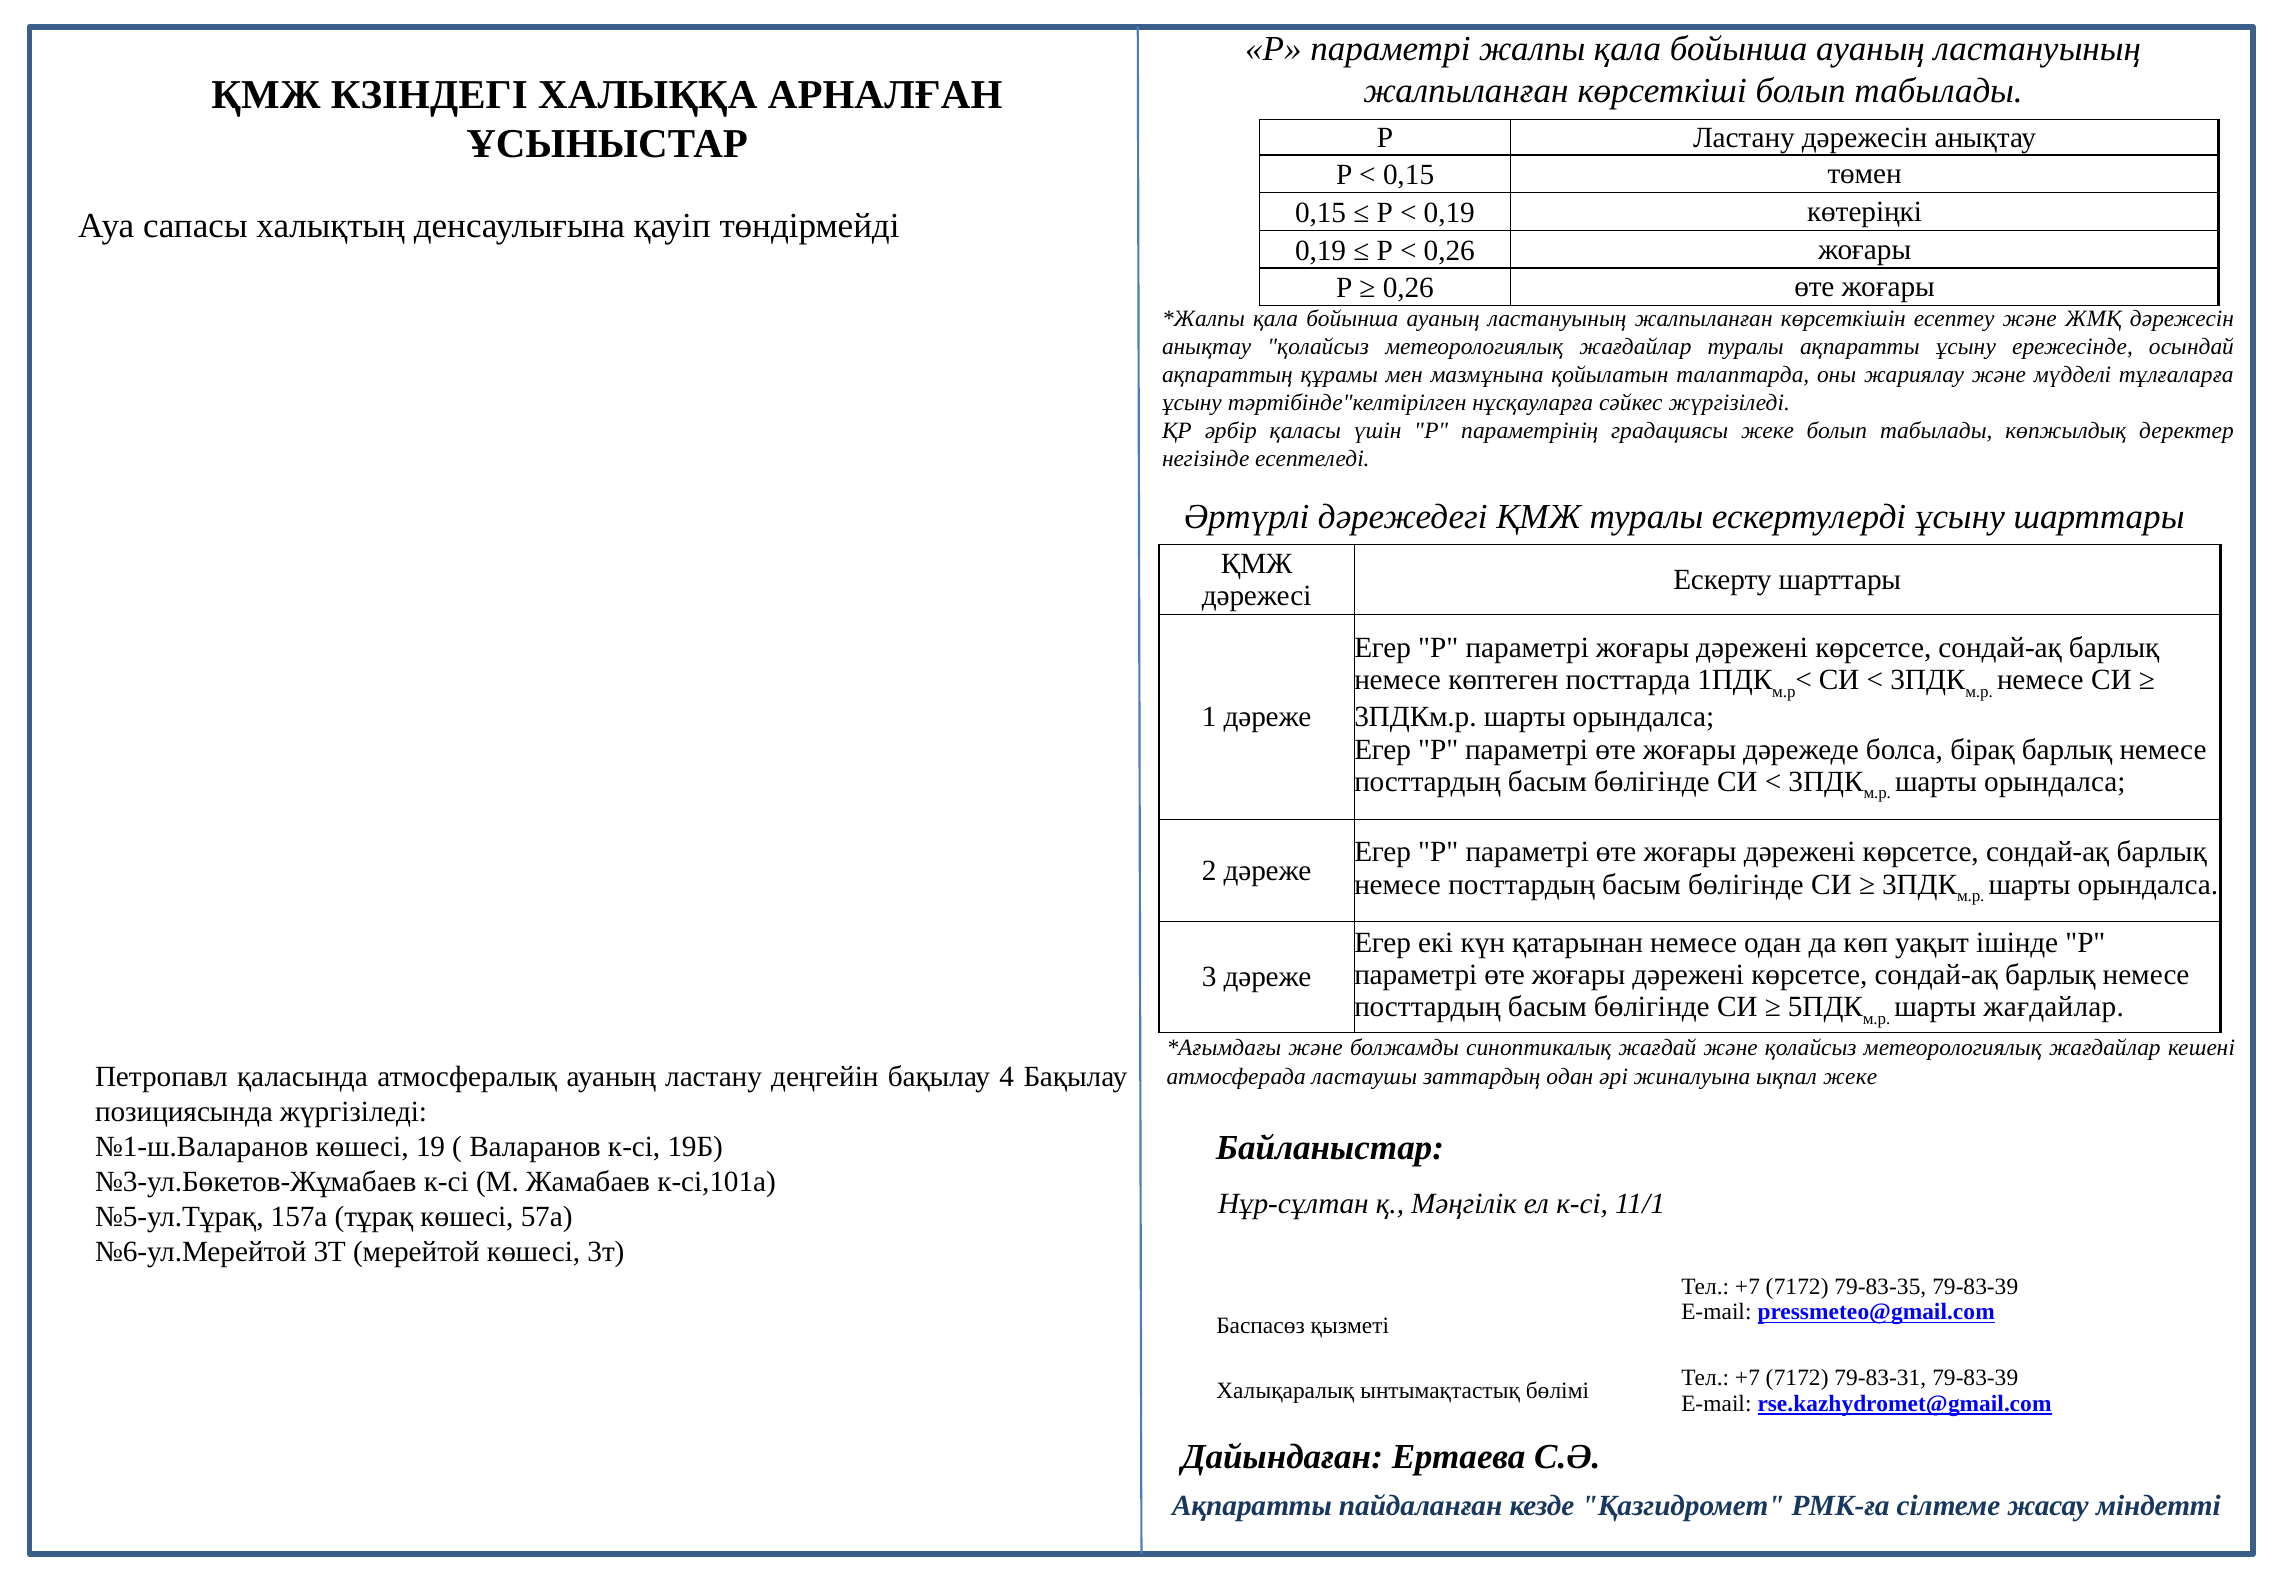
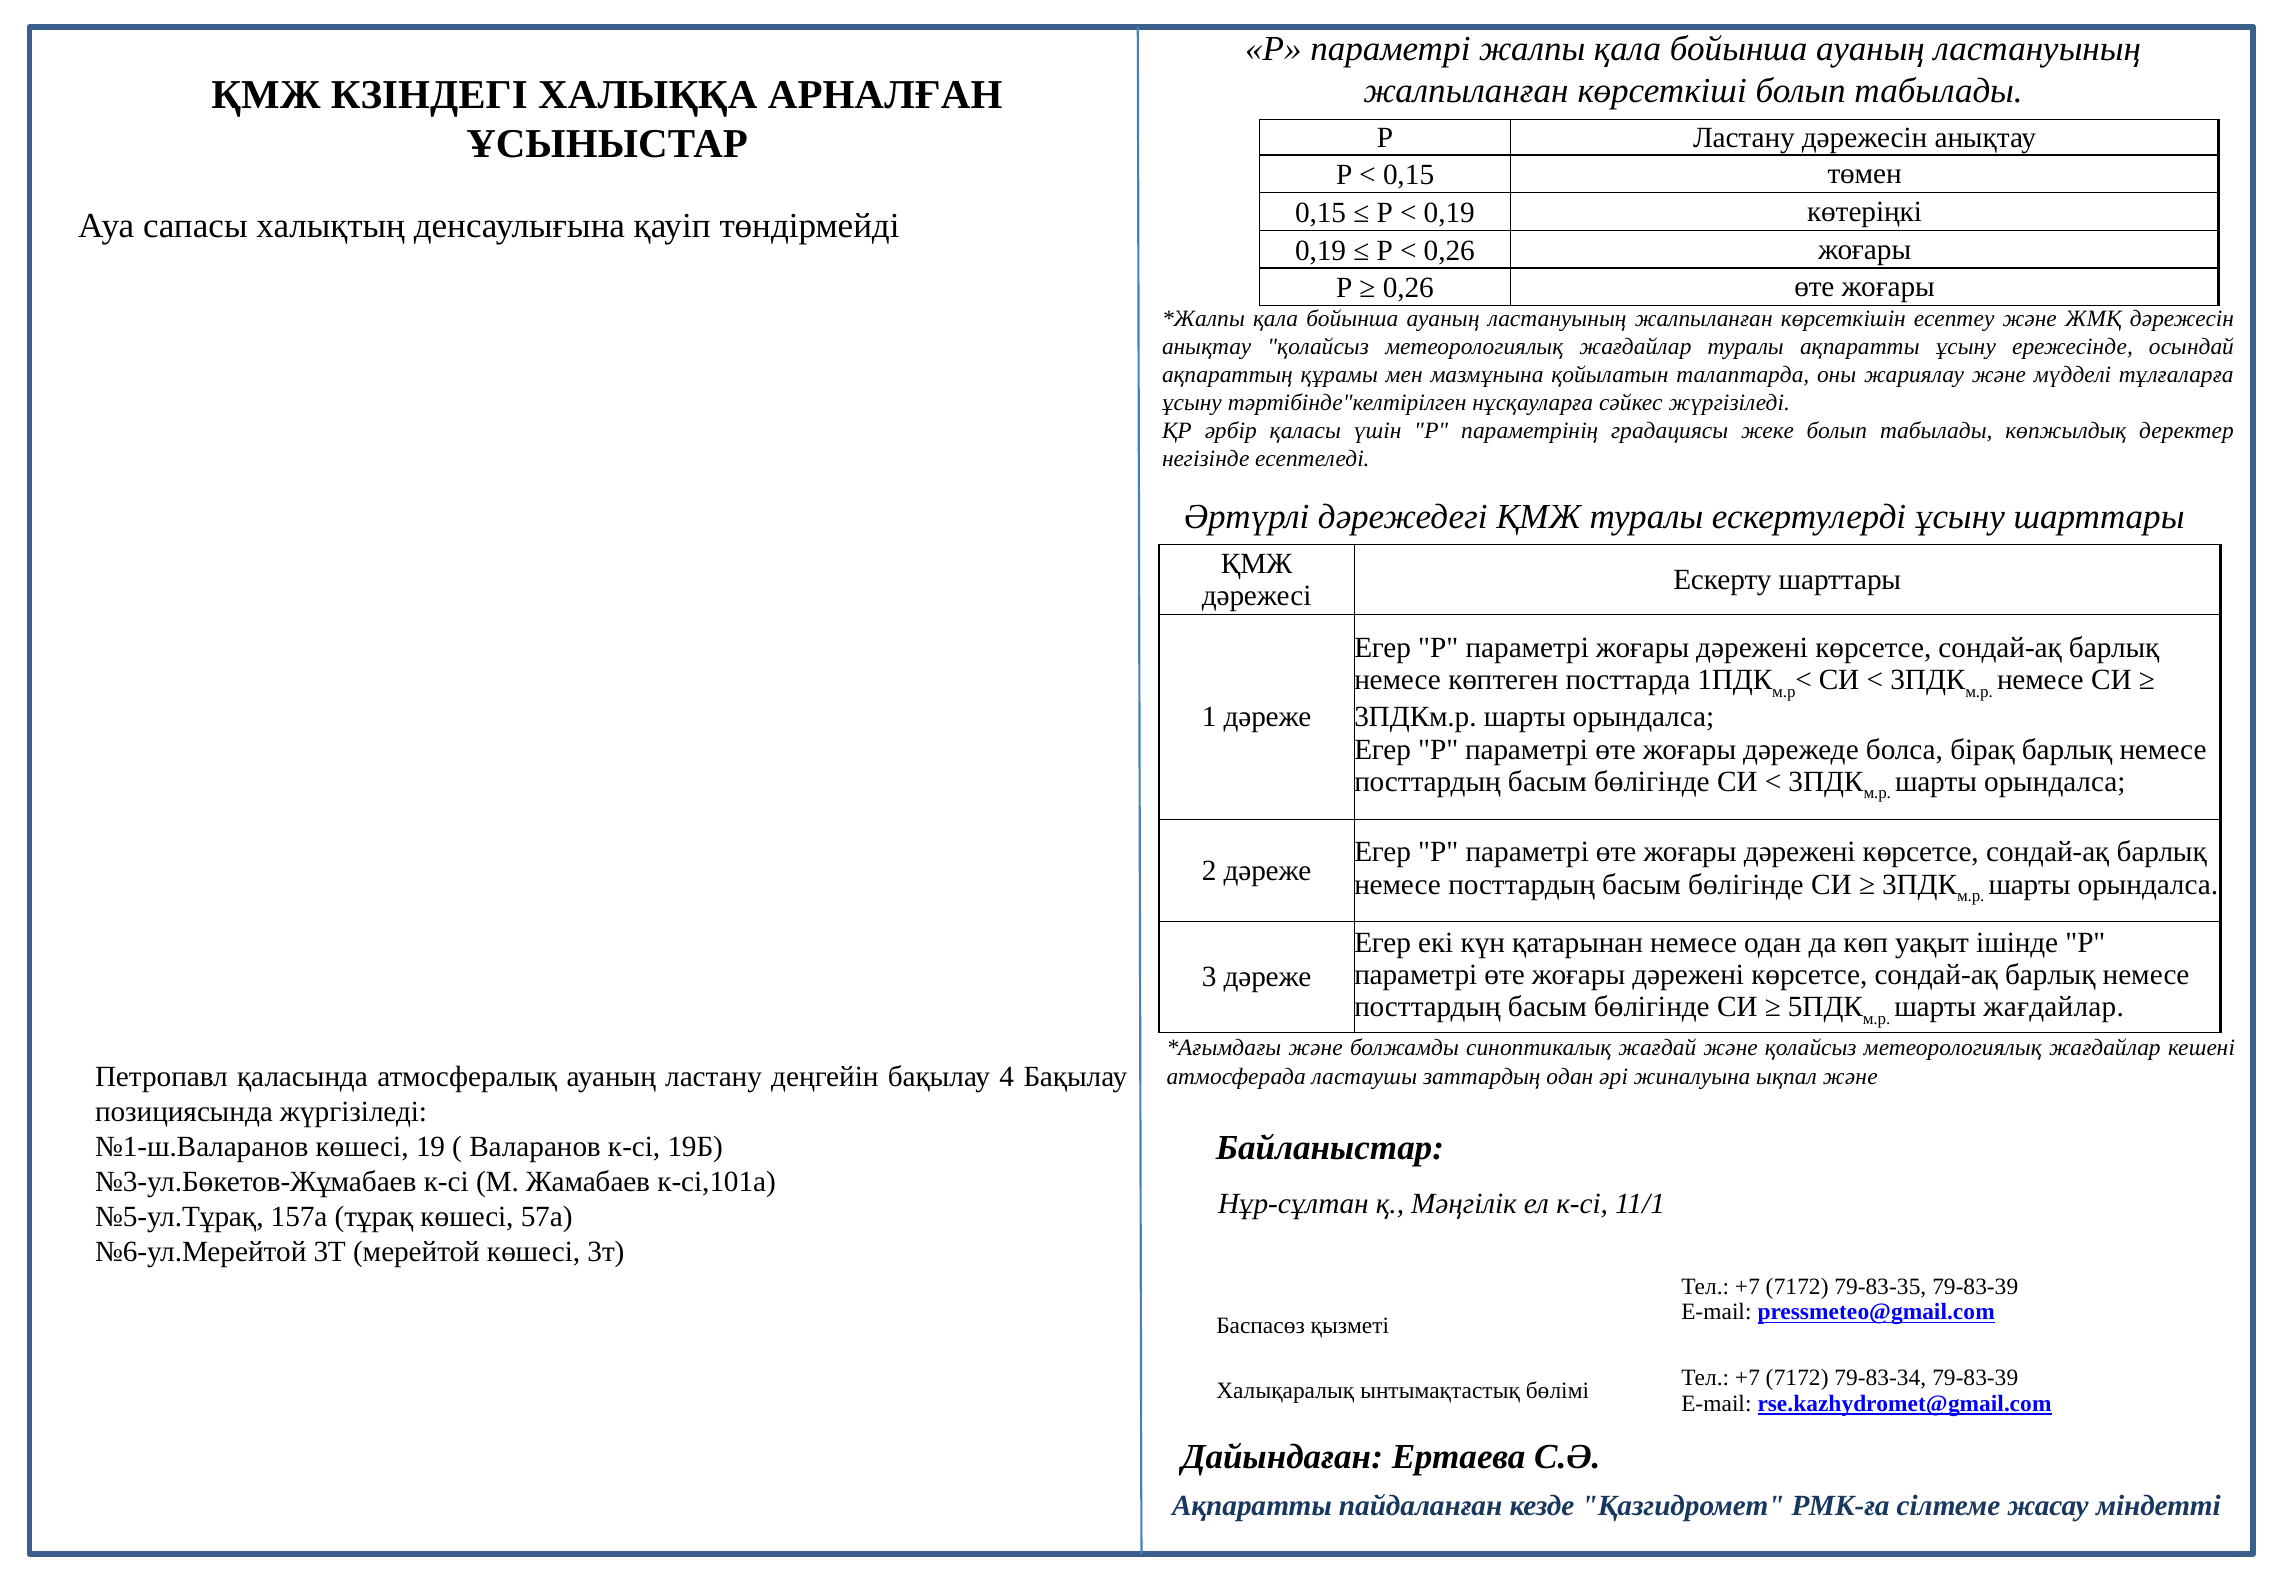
ықпал жеке: жеке -> және (1850, 1076)
79-83-31: 79-83-31 -> 79-83-34 (1880, 1377)
